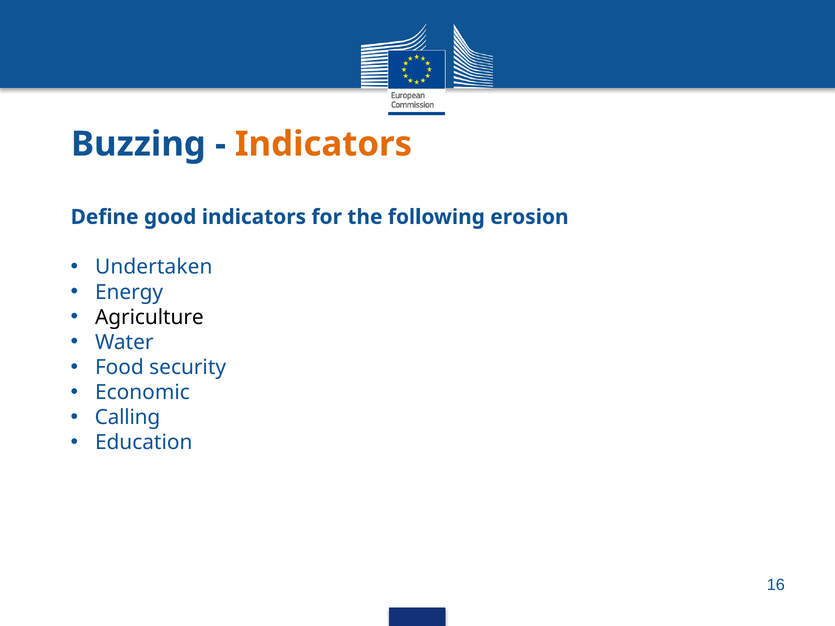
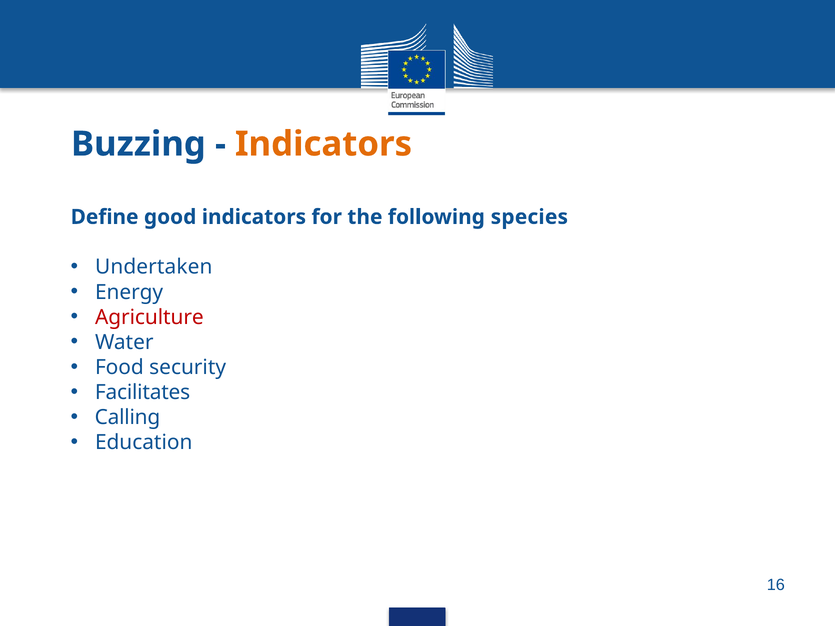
erosion: erosion -> species (529, 217)
Agriculture colour: black -> red (149, 317)
Economic: Economic -> Facilitates (143, 392)
